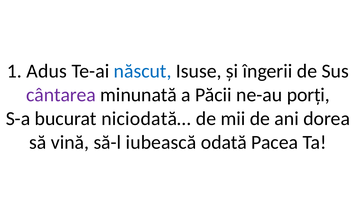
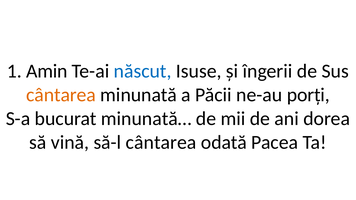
Adus: Adus -> Amin (47, 71)
cântarea colour: purple -> orange (61, 95)
niciodată…: niciodată… -> minunată… (146, 119)
să-l iubească: iubească -> cântarea (161, 142)
